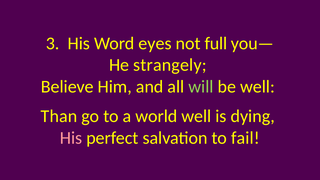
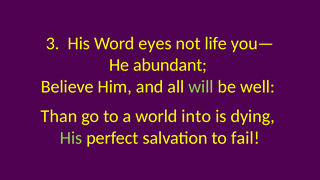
full: full -> life (216, 43)
strangely: strangely -> abundant (170, 65)
world well: well -> into (196, 116)
His colour: pink -> light green (71, 138)
